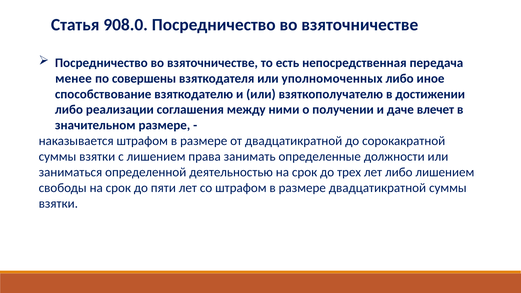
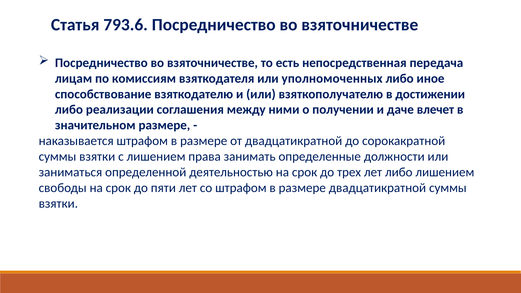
908.0: 908.0 -> 793.6 (126, 25)
менее: менее -> лицам (74, 78)
совершены: совершены -> комиссиям (144, 78)
